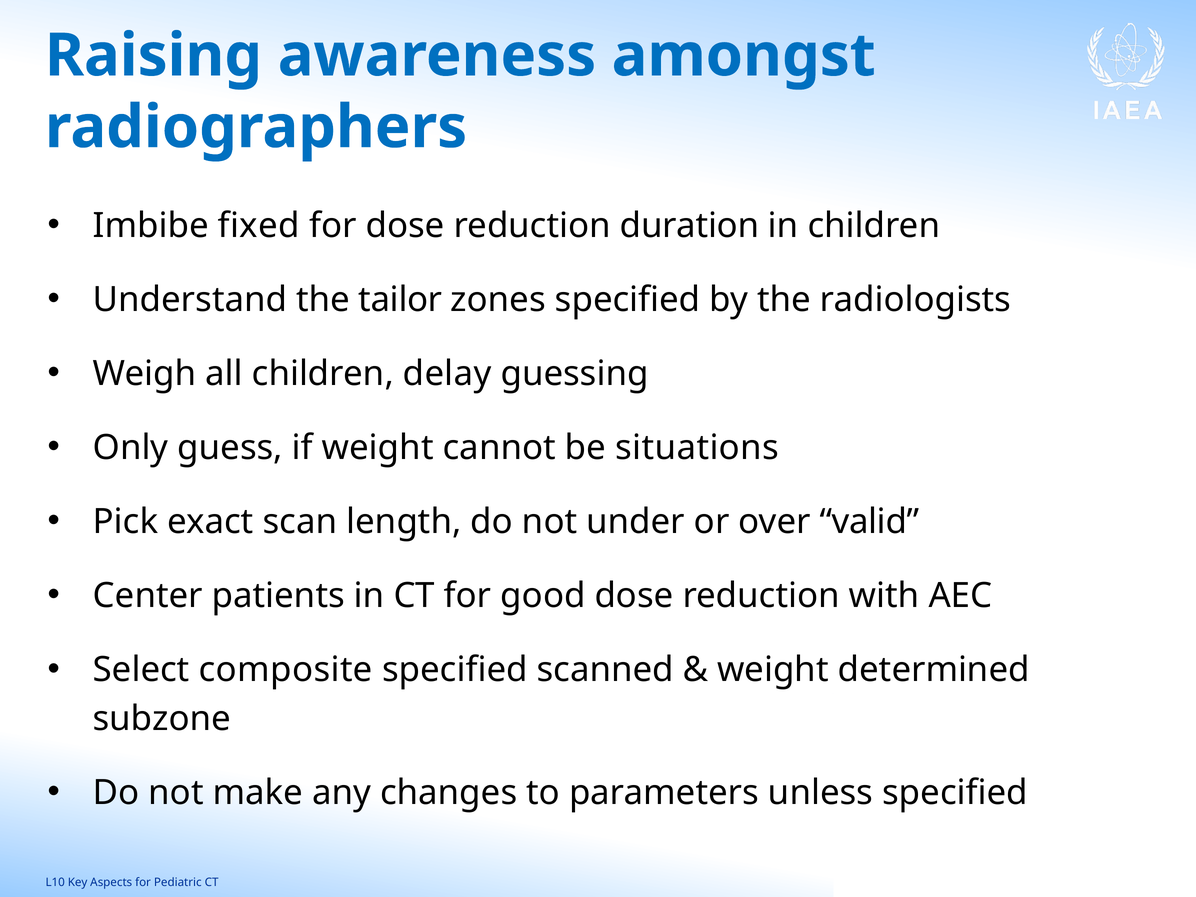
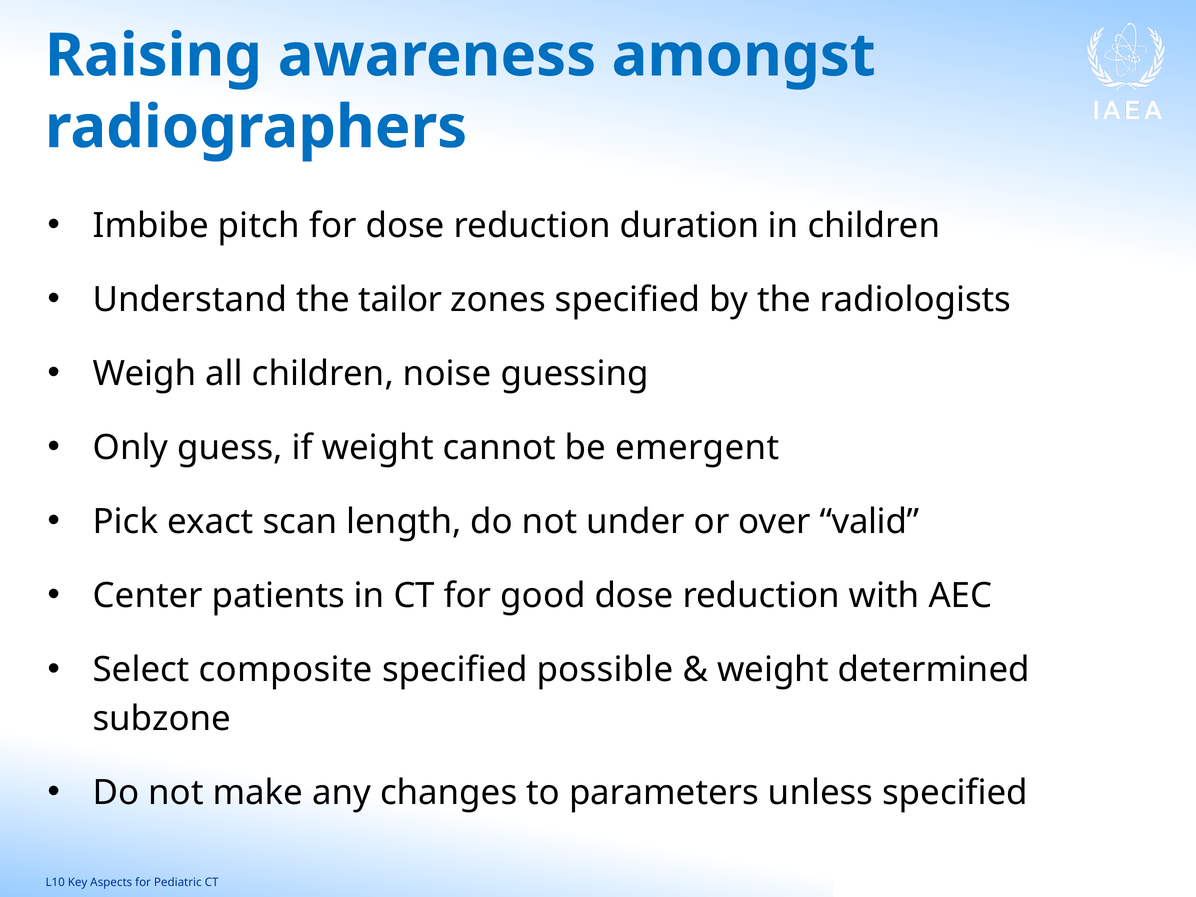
fixed: fixed -> pitch (259, 226)
delay: delay -> noise (447, 374)
situations: situations -> emergent (697, 448)
scanned: scanned -> possible (605, 670)
